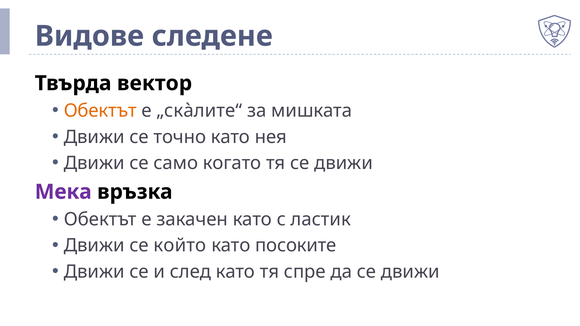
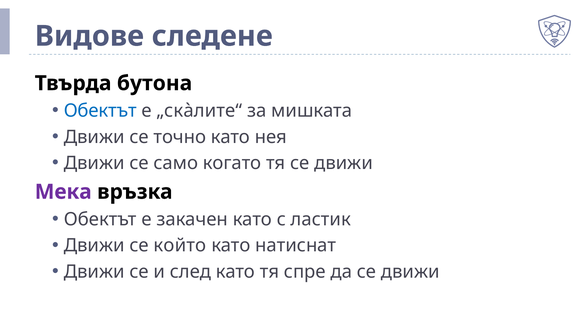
вектор: вектор -> бутона (155, 83)
Обектът colour: orange -> blue (100, 111)
посоките: посоките -> натиснат (296, 246)
